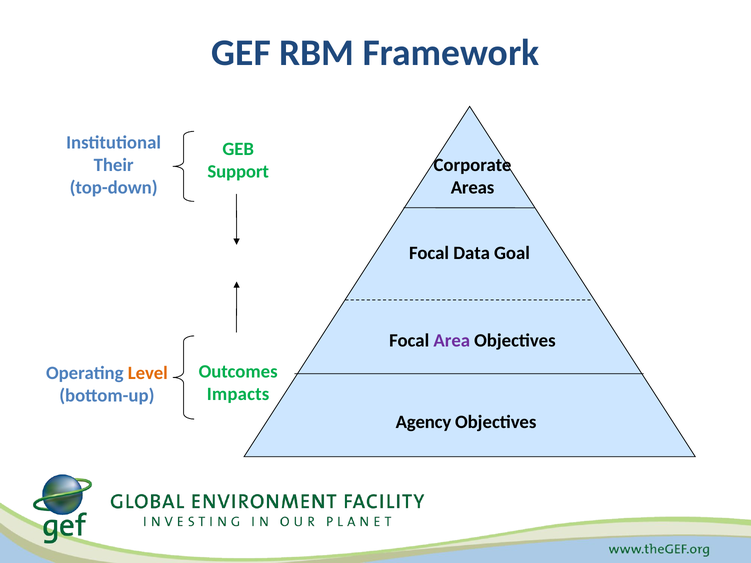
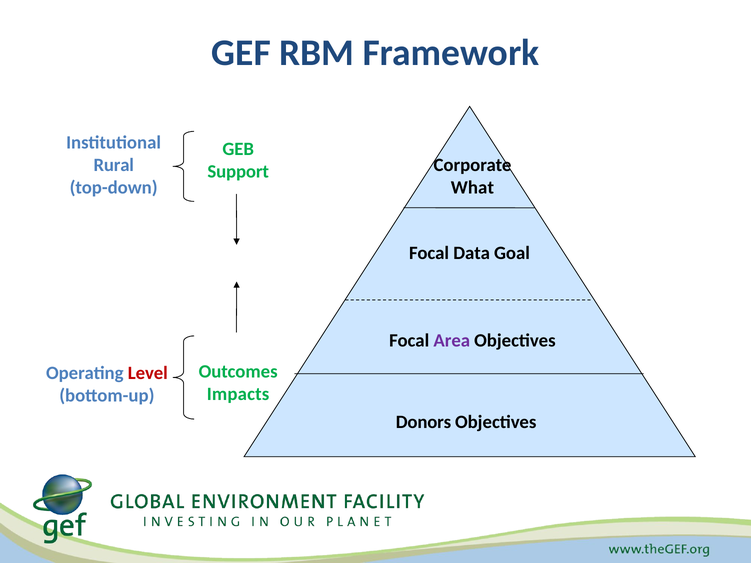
Their: Their -> Rural (114, 165)
Areas: Areas -> What (472, 188)
Level colour: orange -> red (148, 373)
Agency: Agency -> Donors (423, 422)
